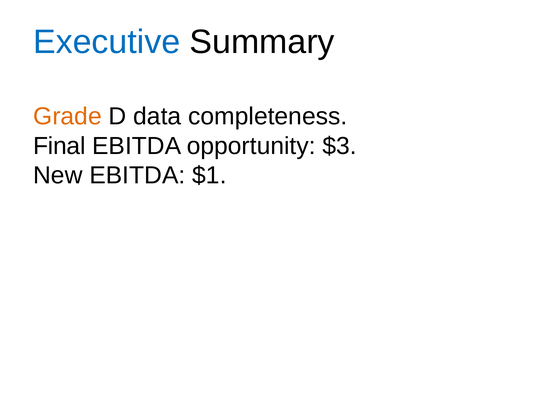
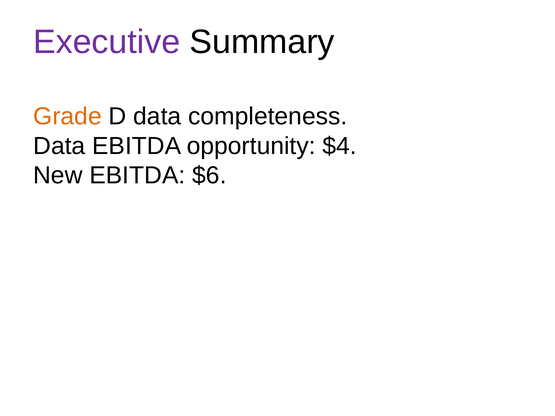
Executive colour: blue -> purple (107, 42)
Final: Final -> Data (59, 146)
$3: $3 -> $4 (340, 146)
$1: $1 -> $6 (209, 176)
